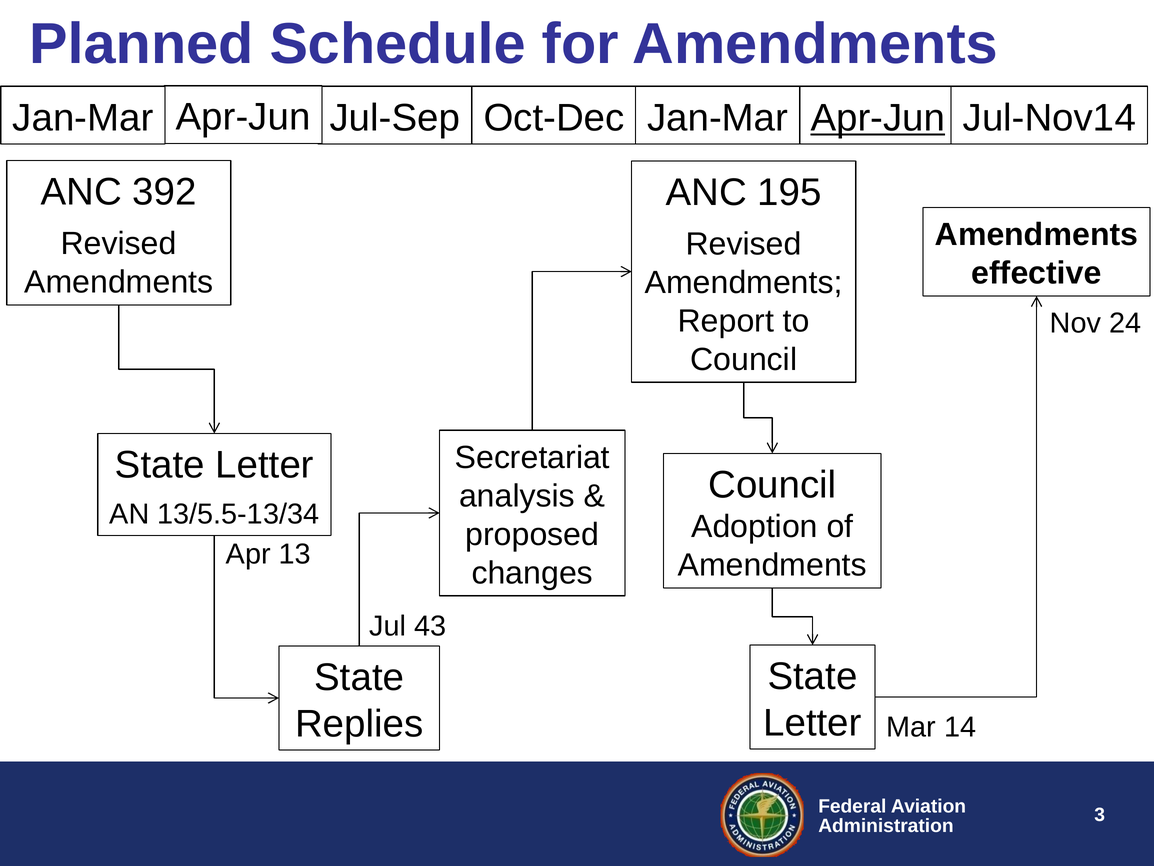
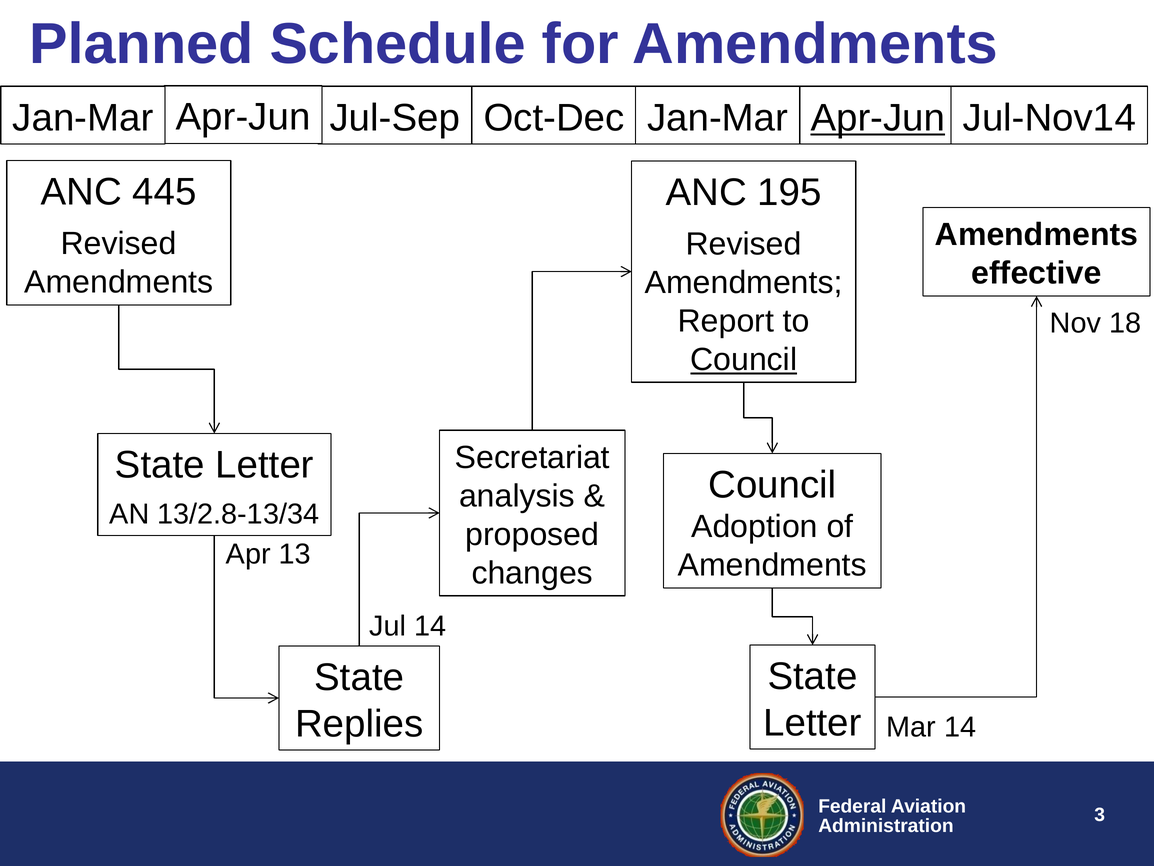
392: 392 -> 445 (165, 192)
24: 24 -> 18 (1125, 323)
Council underline: none -> present (744, 359)
13/5.5-13/34: 13/5.5-13/34 -> 13/2.8-13/34 (238, 514)
Jul 43: 43 -> 14 (430, 626)
